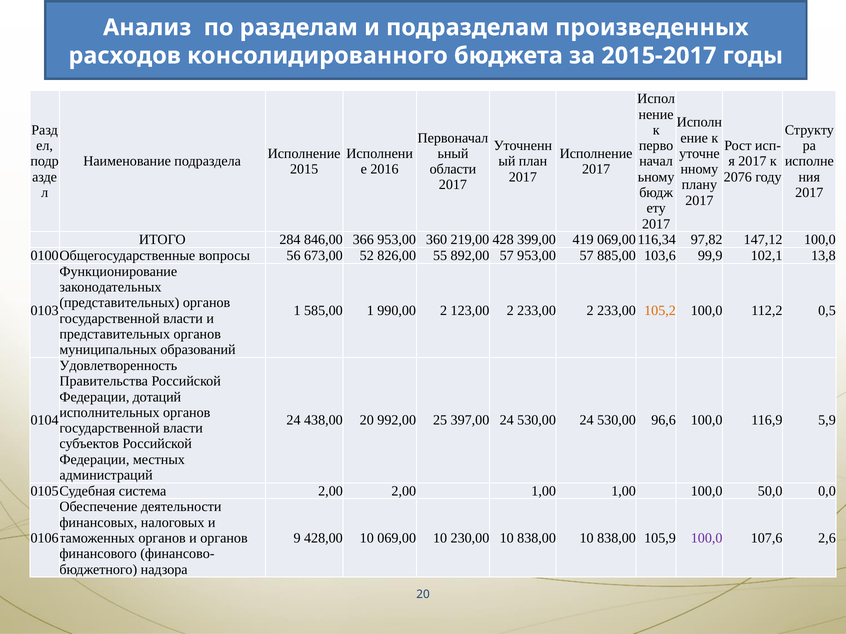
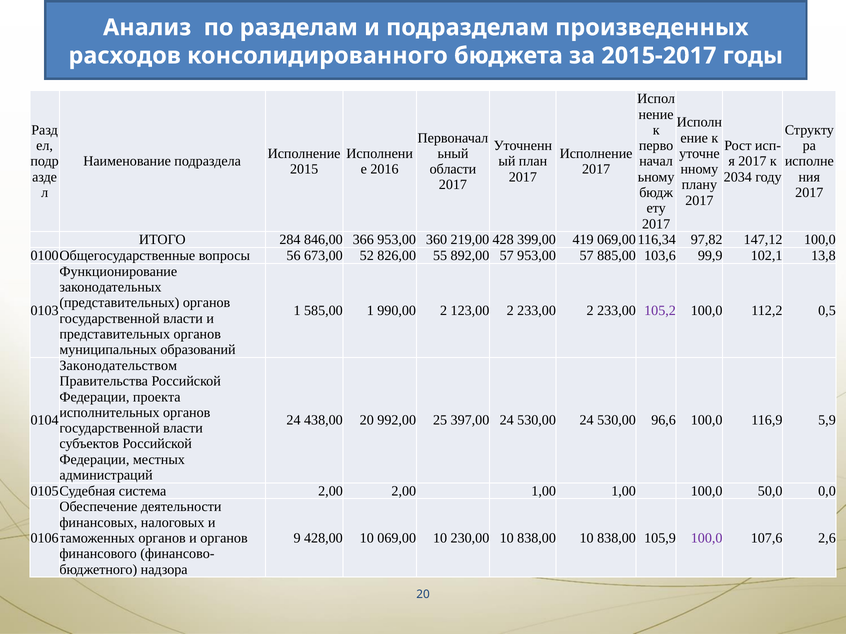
2076: 2076 -> 2034 (738, 177)
105,2 colour: orange -> purple (660, 311)
Удовлетворенность: Удовлетворенность -> Законодательством (118, 366)
дотаций: дотаций -> проекта (157, 397)
